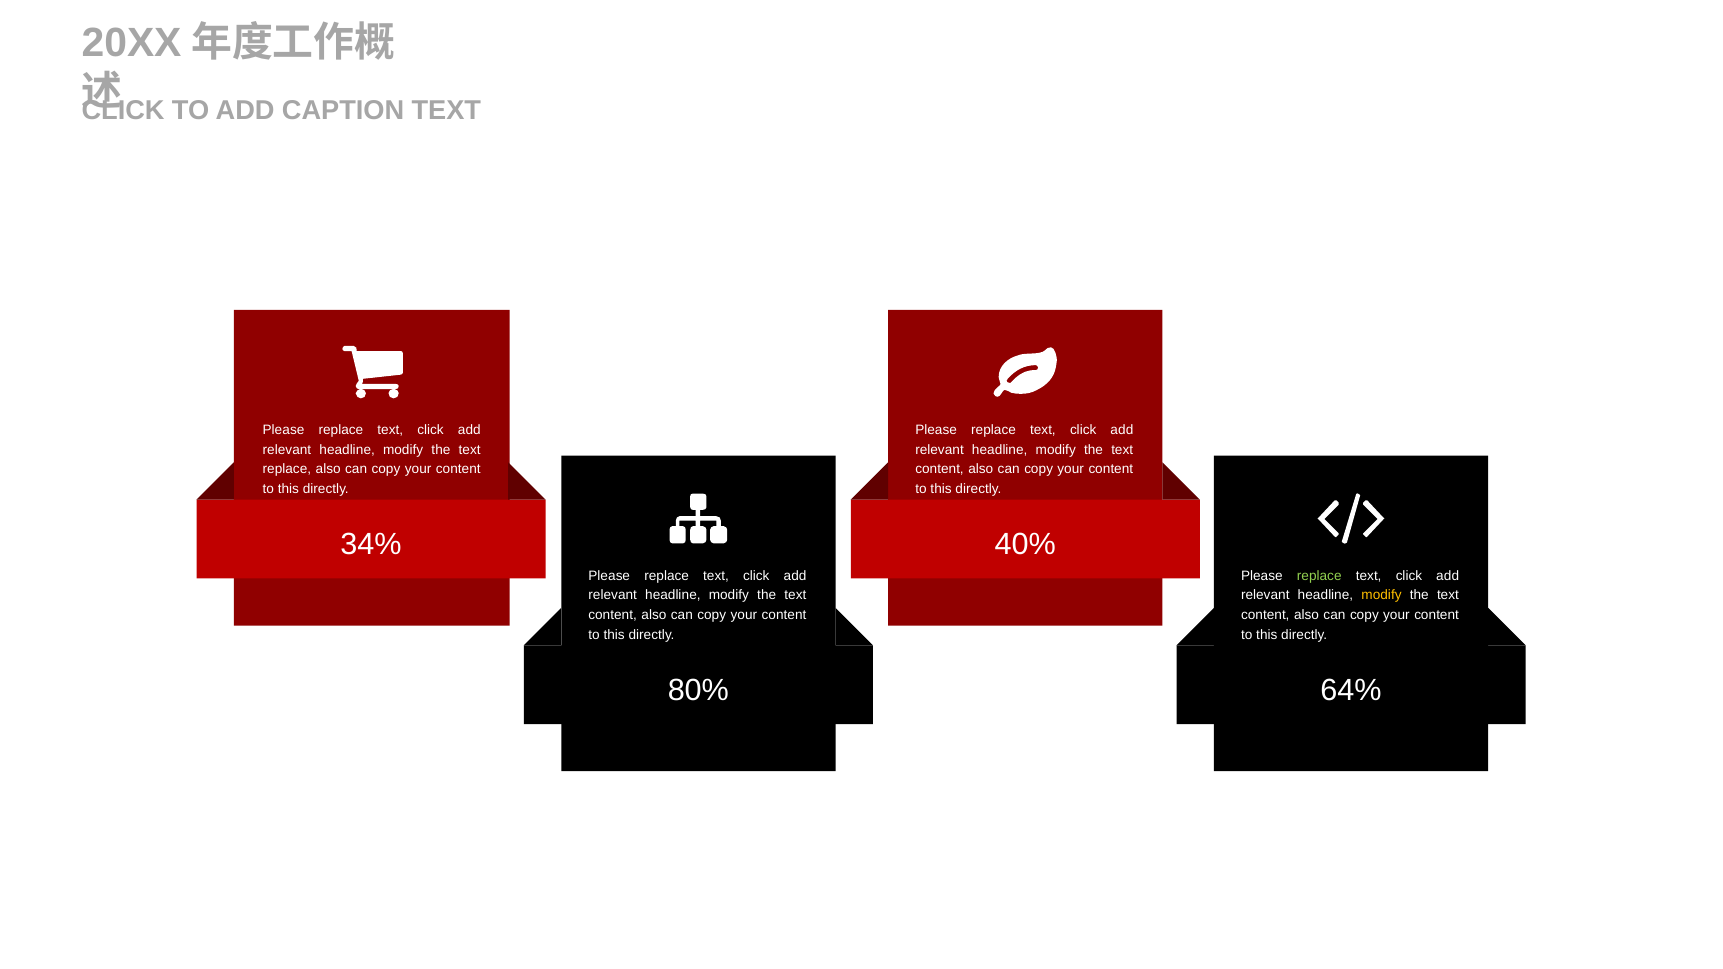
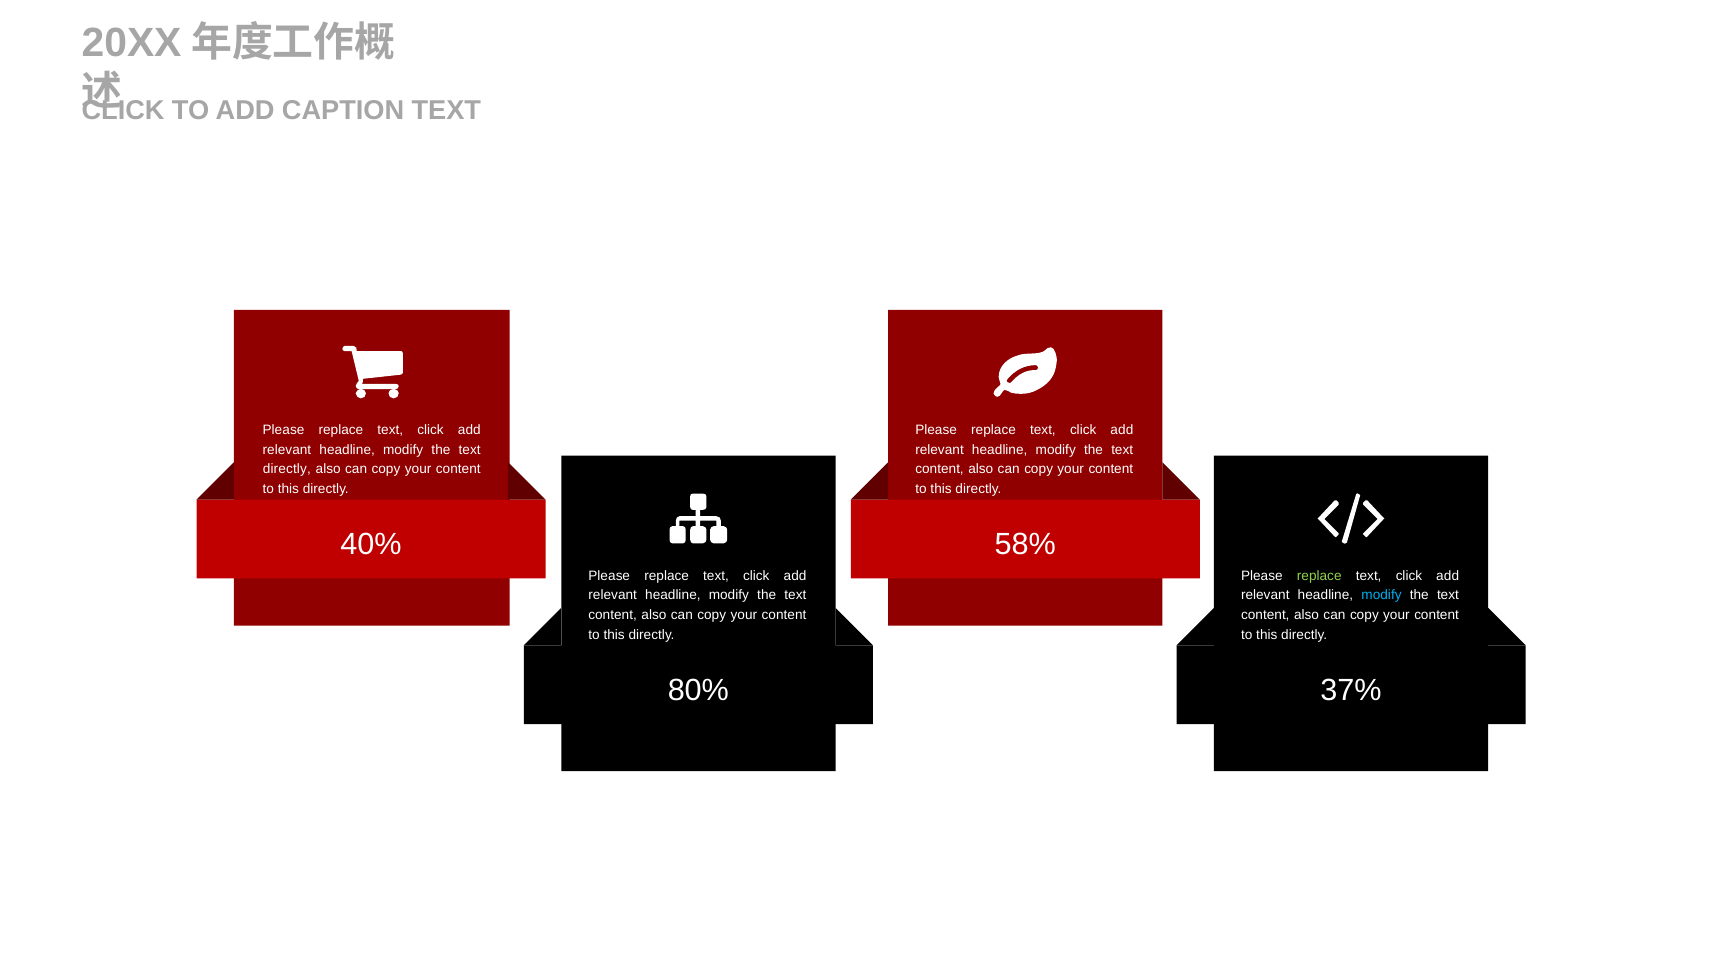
replace: replace -> directly (287, 469)
34%: 34% -> 40% (371, 545)
40%: 40% -> 58% (1025, 545)
modify colour: yellow -> light blue (1382, 596)
64%: 64% -> 37% (1351, 691)
